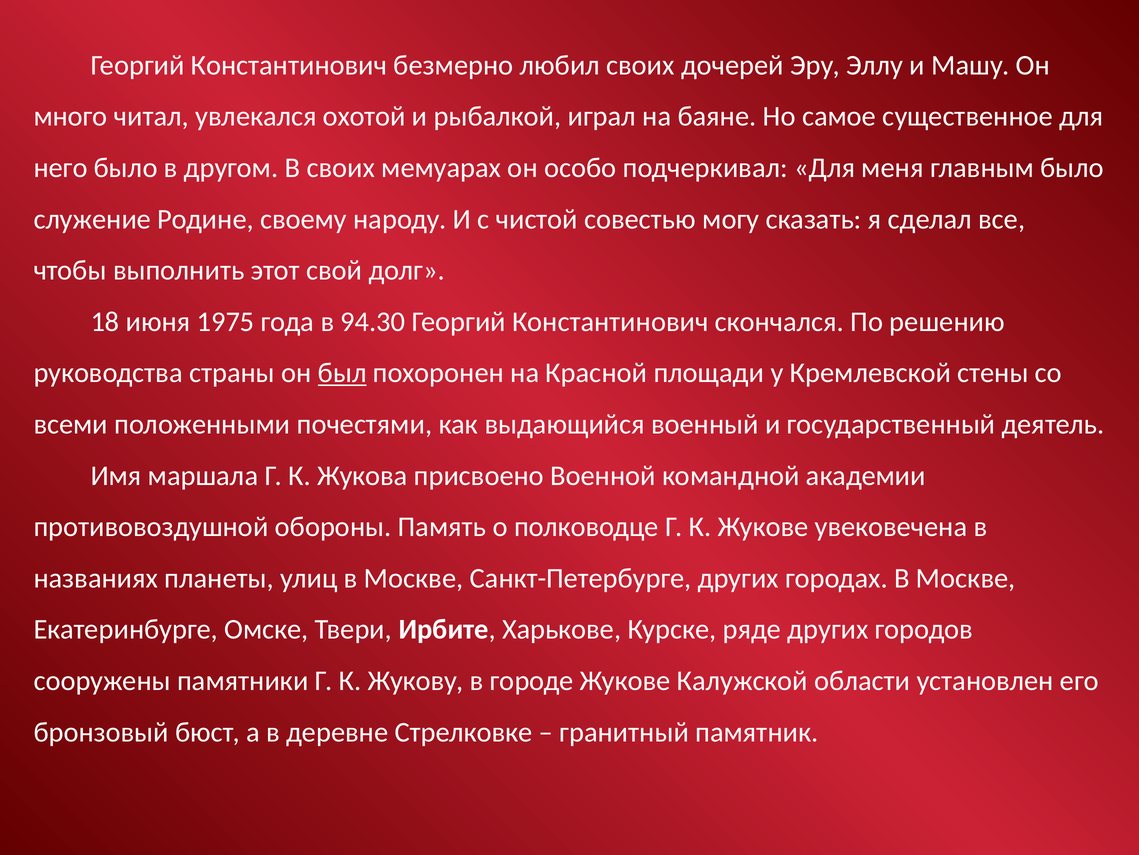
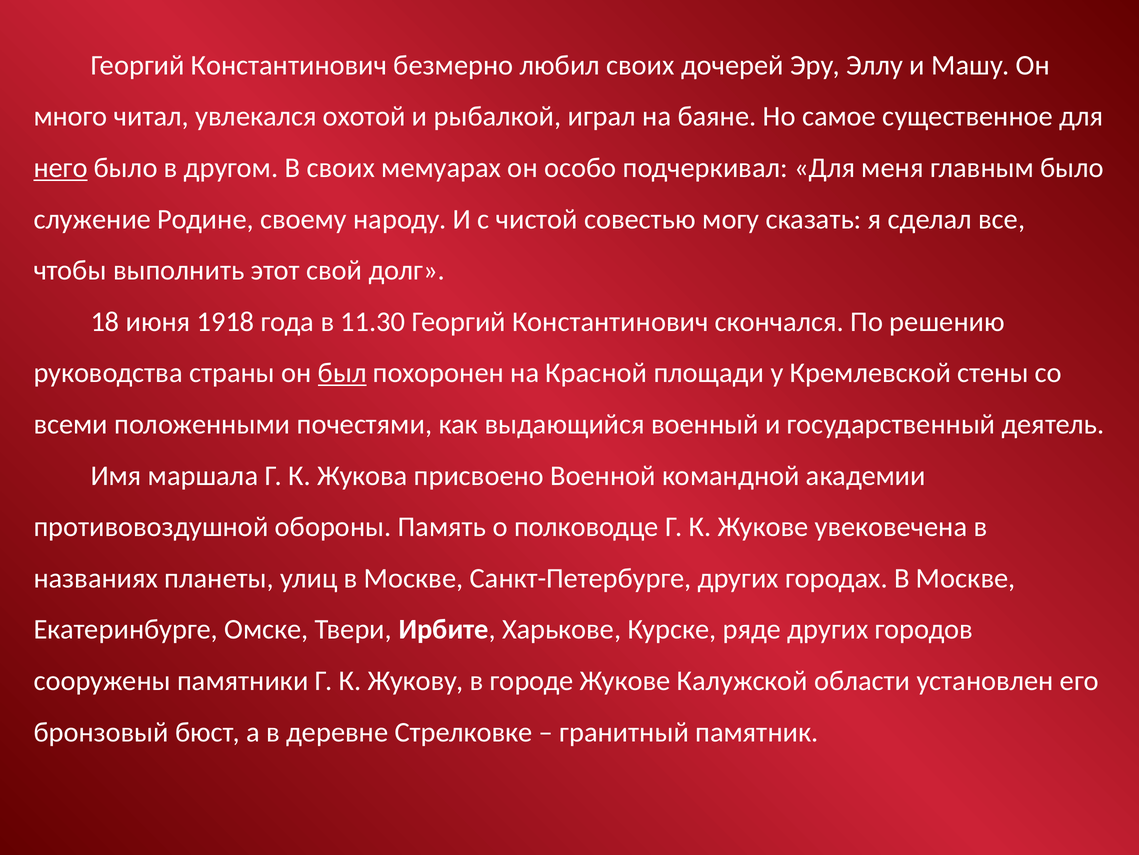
него underline: none -> present (61, 168)
1975: 1975 -> 1918 (226, 321)
94.30: 94.30 -> 11.30 (373, 321)
